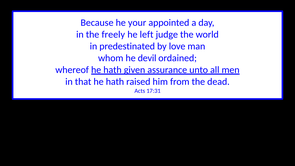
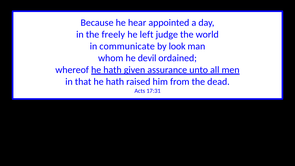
your: your -> hear (137, 23)
predestinated: predestinated -> communicate (127, 46)
love: love -> look (177, 46)
